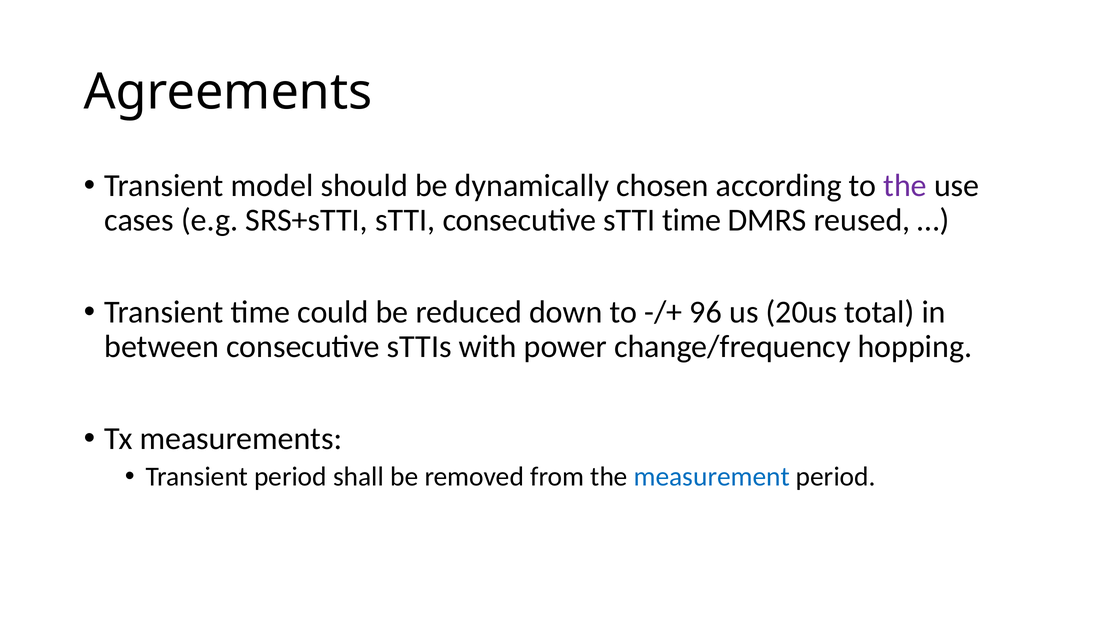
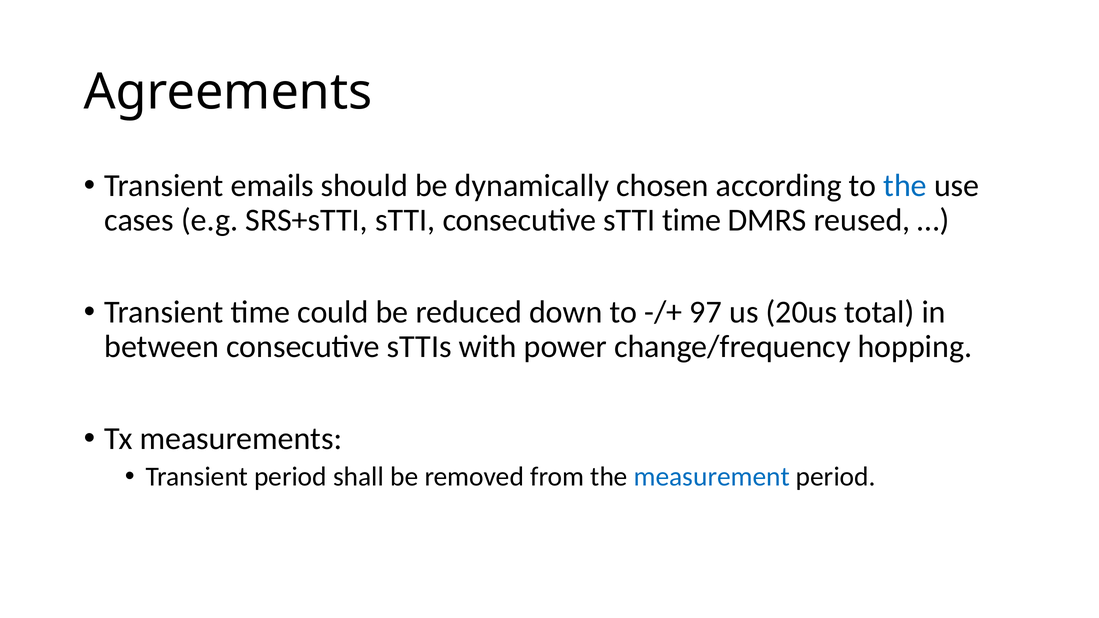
model: model -> emails (272, 186)
the colour: purple -> blue (905, 186)
96: 96 -> 97 (706, 312)
